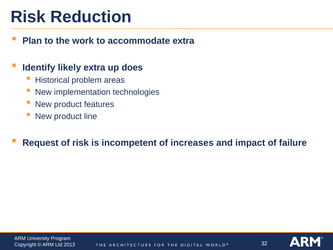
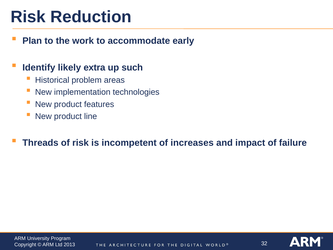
accommodate extra: extra -> early (183, 41)
does: does -> such (132, 67)
Request: Request -> Threads (40, 143)
